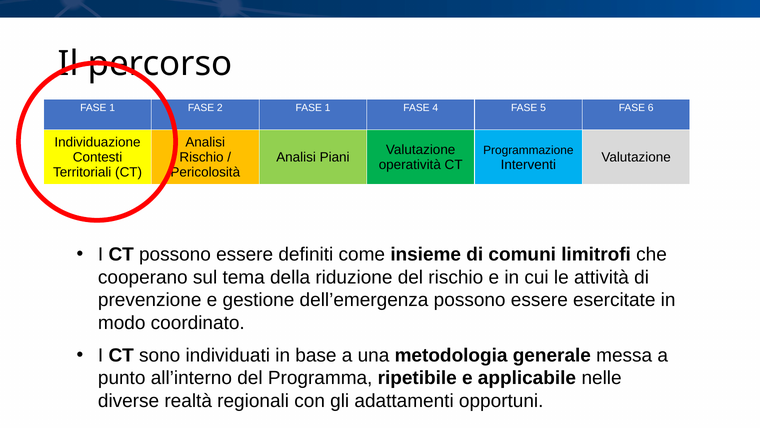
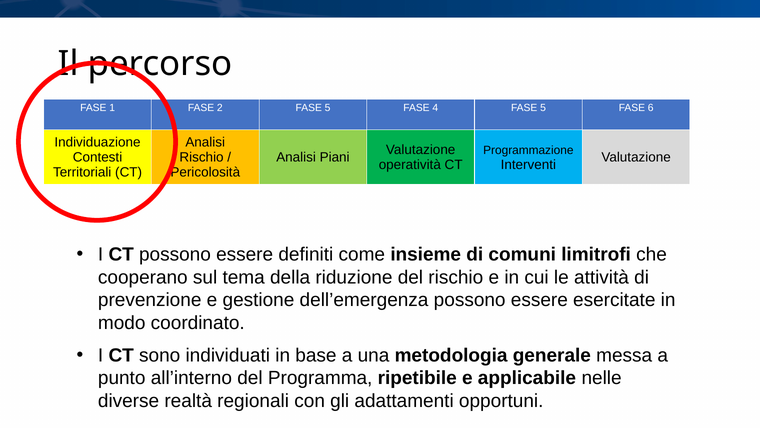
2 FASE 1: 1 -> 5 (328, 108)
